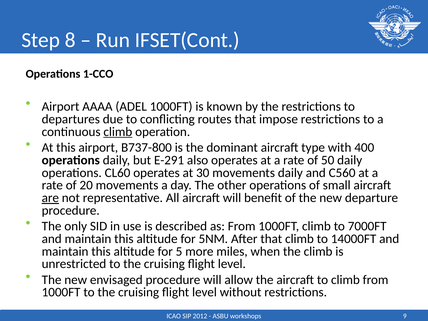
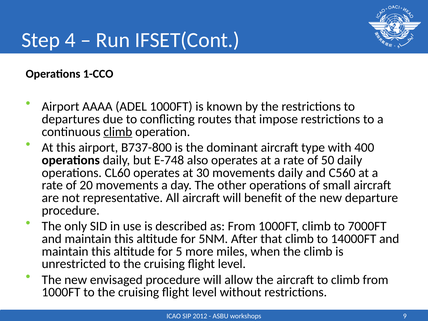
8: 8 -> 4 (70, 40)
E-291: E-291 -> E-748 (169, 160)
are underline: present -> none (50, 198)
